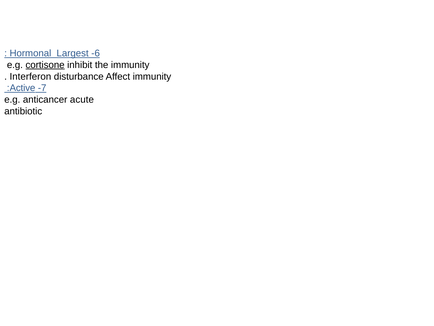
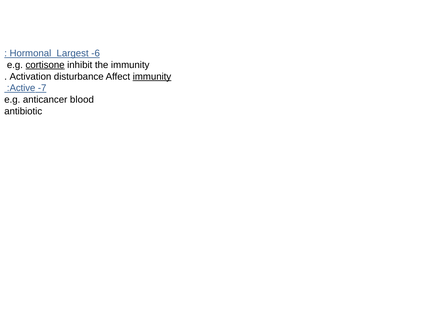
Interferon: Interferon -> Activation (30, 76)
immunity underline: none -> present (152, 76)
acute: acute -> blood (82, 100)
